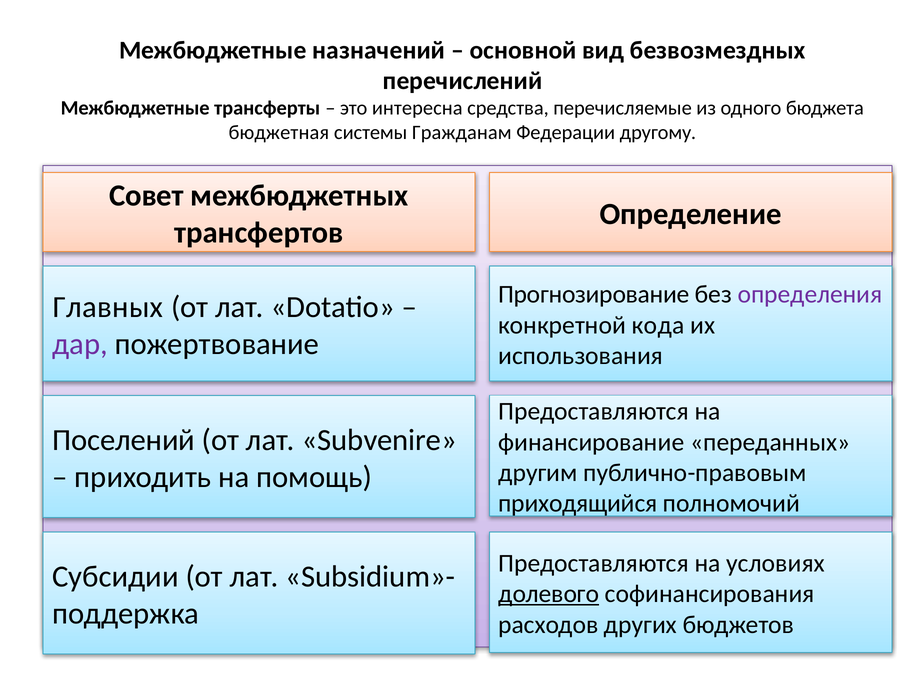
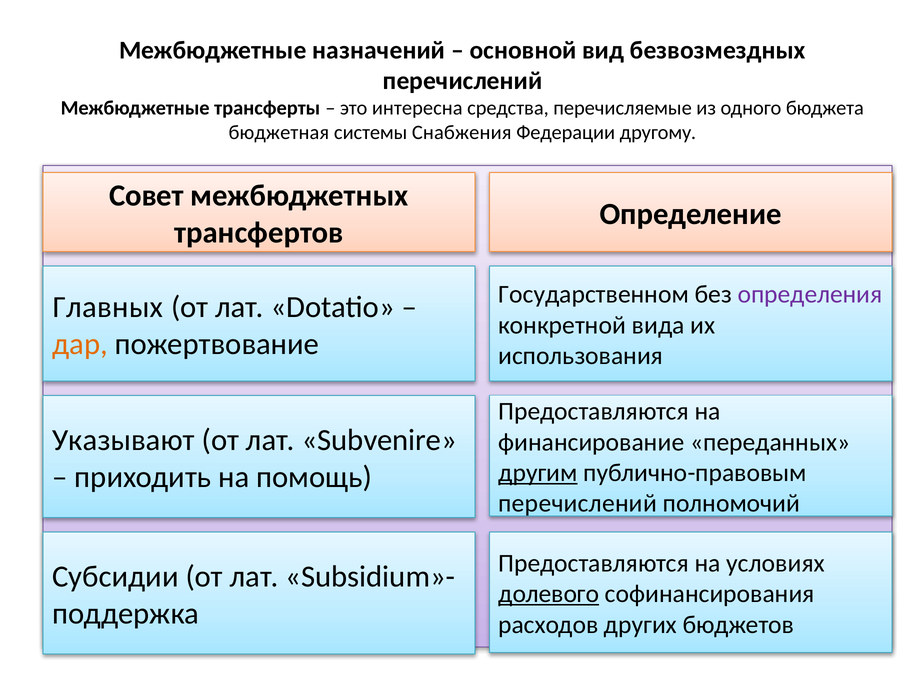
Гражданам: Гражданам -> Снабжения (462, 133)
Прогнозирование: Прогнозирование -> Государственном (594, 295)
кода: кода -> вида (658, 326)
дар colour: purple -> orange (80, 344)
Поселений: Поселений -> Указывают (124, 441)
другим underline: none -> present (538, 473)
приходящийся: приходящийся -> перечислений (578, 504)
